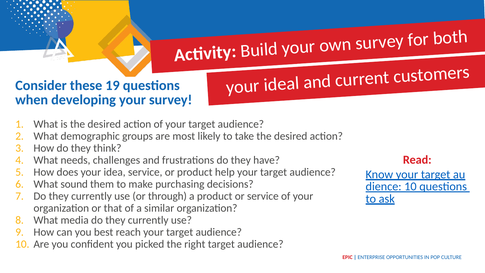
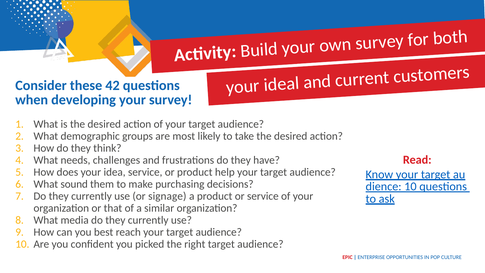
19: 19 -> 42 (113, 85)
through: through -> signage (167, 196)
